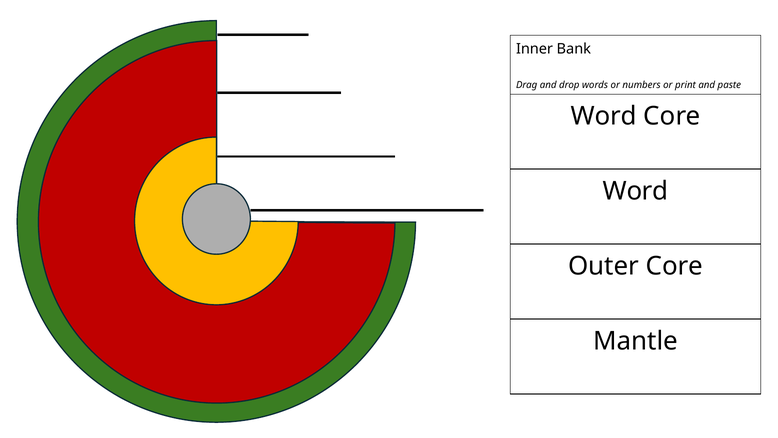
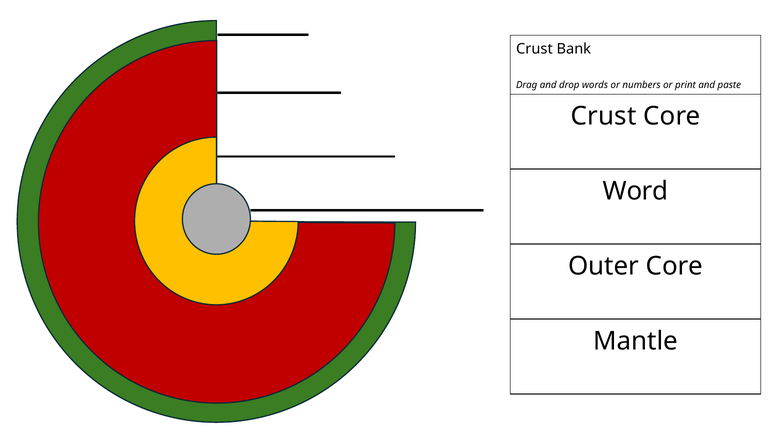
Inner: Inner -> Crust (534, 49)
Word: Word -> Crust (603, 116)
